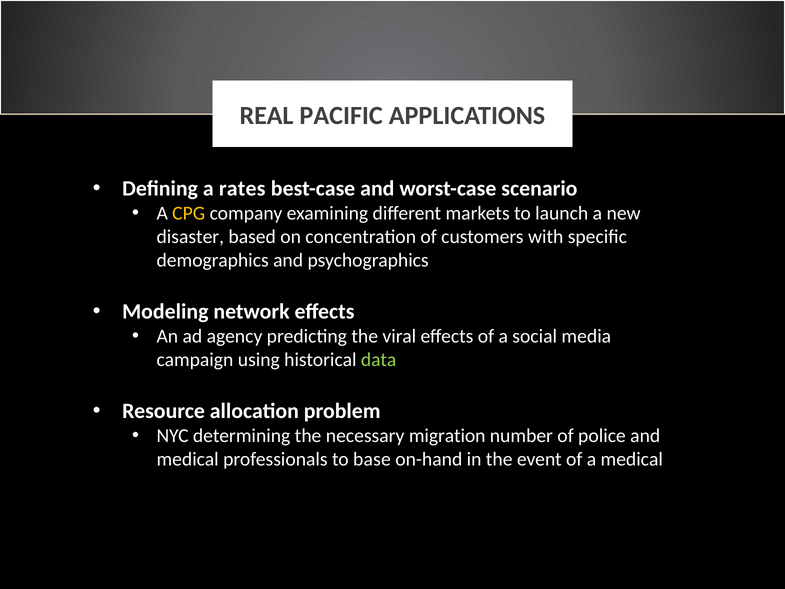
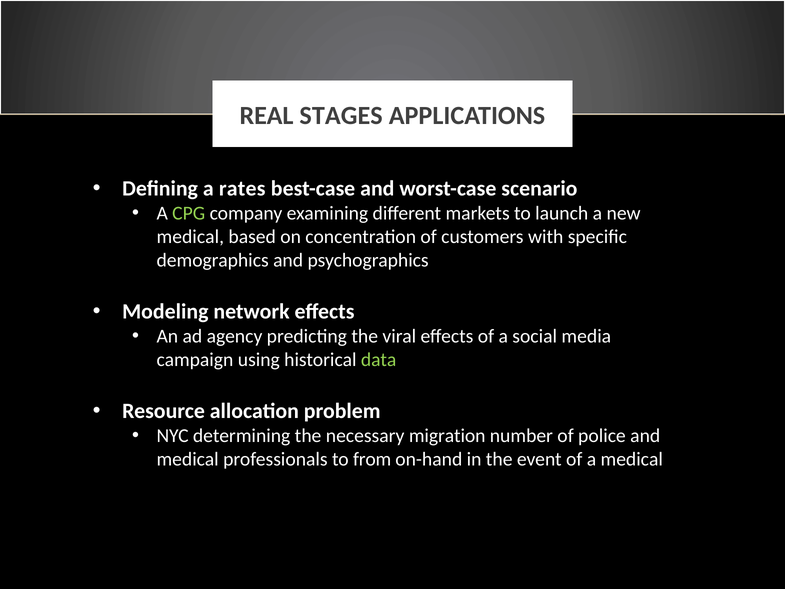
PACIFIC: PACIFIC -> STAGES (341, 116)
CPG colour: yellow -> light green (189, 213)
disaster: disaster -> medical (190, 237)
base: base -> from (372, 459)
